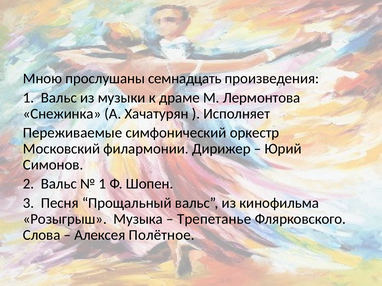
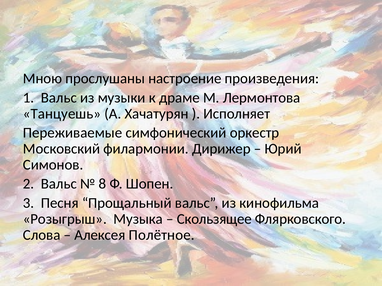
семнадцать: семнадцать -> настроение (185, 79)
Снежинка: Снежинка -> Танцуешь (62, 114)
1: 1 -> 8 (102, 184)
Трепетанье: Трепетанье -> Скользящее (214, 219)
